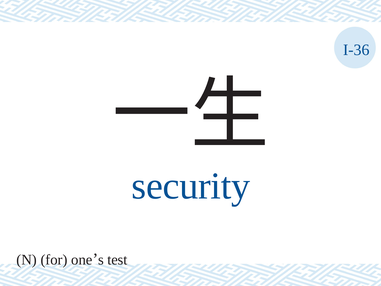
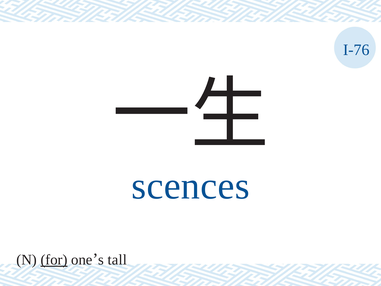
I-36: I-36 -> I-76 (356, 50)
security: security -> scences (191, 186)
for underline: none -> present (54, 260)
test: test -> tall (117, 260)
